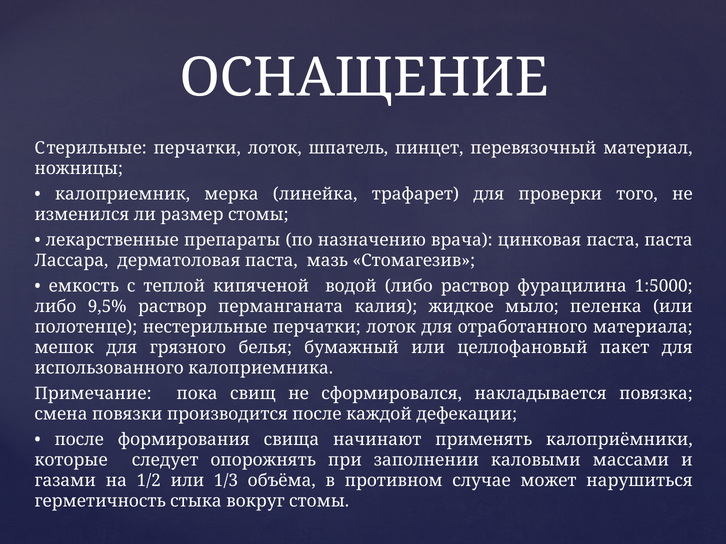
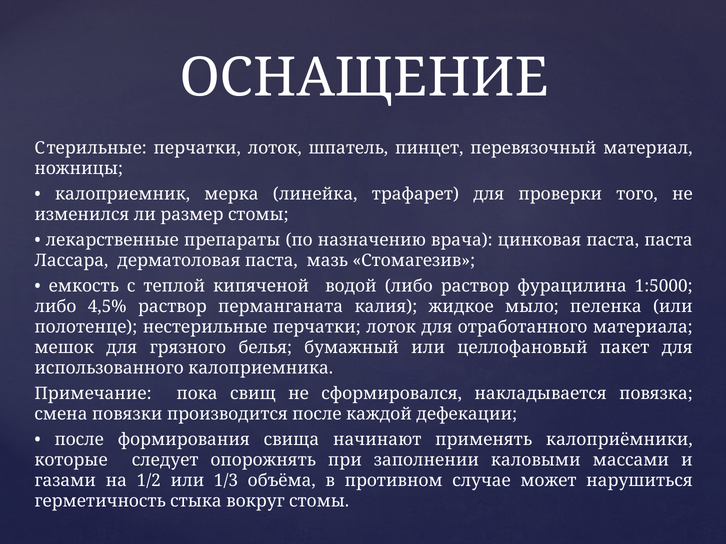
9,5%: 9,5% -> 4,5% (107, 307)
